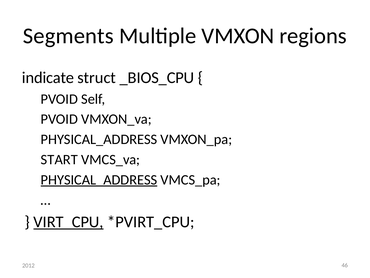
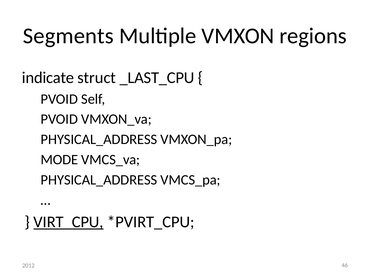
_BIOS_CPU: _BIOS_CPU -> _LAST_CPU (157, 78)
START: START -> MODE (59, 159)
PHYSICAL_ADDRESS underline: present -> none (99, 180)
